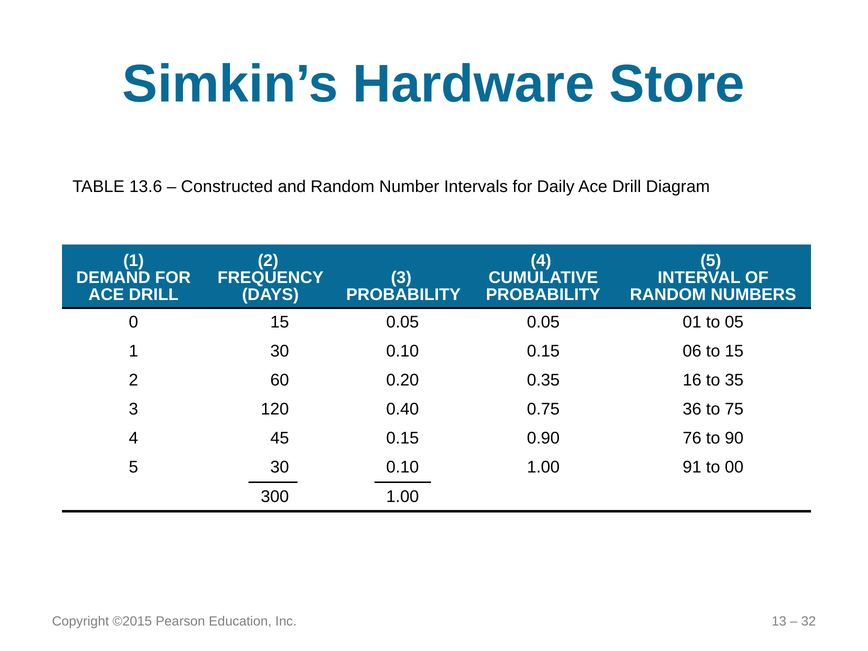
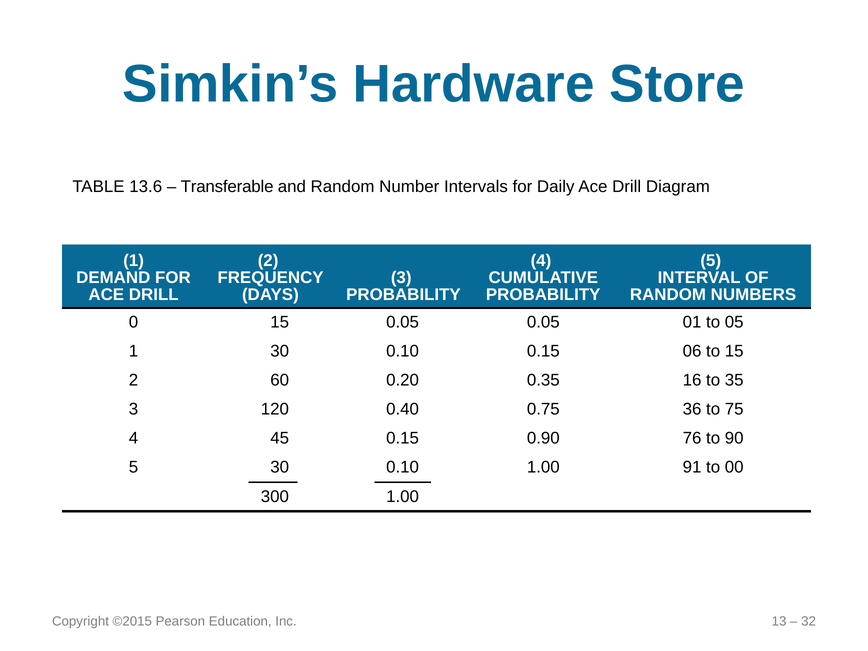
Constructed: Constructed -> Transferable (227, 187)
